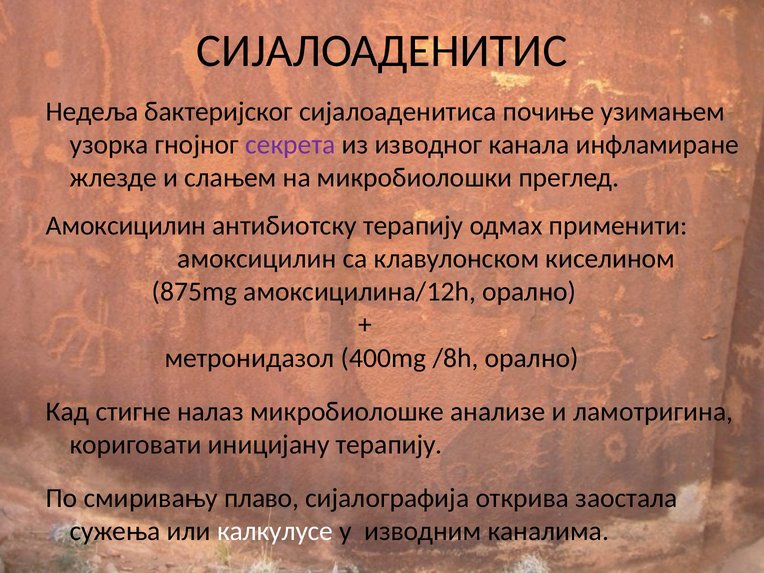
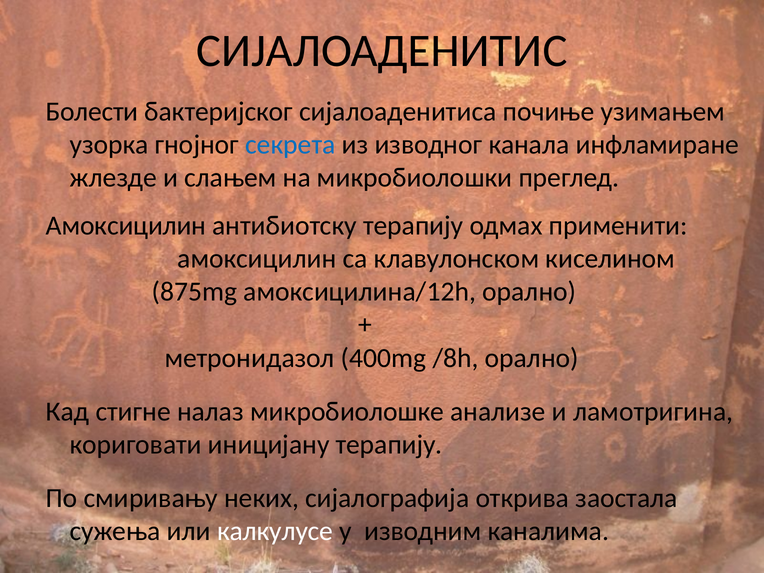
Недеља: Недеља -> Болести (92, 111)
секрета colour: purple -> blue (290, 145)
плаво: плаво -> неких (262, 498)
